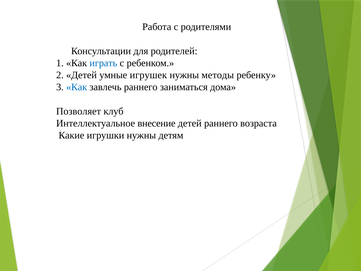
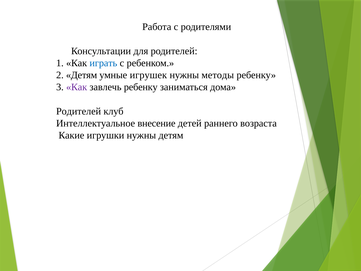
2 Детей: Детей -> Детям (82, 75)
Как colour: blue -> purple (77, 87)
завлечь раннего: раннего -> ребенку (141, 87)
Позволяет: Позволяет -> Родителей (79, 111)
